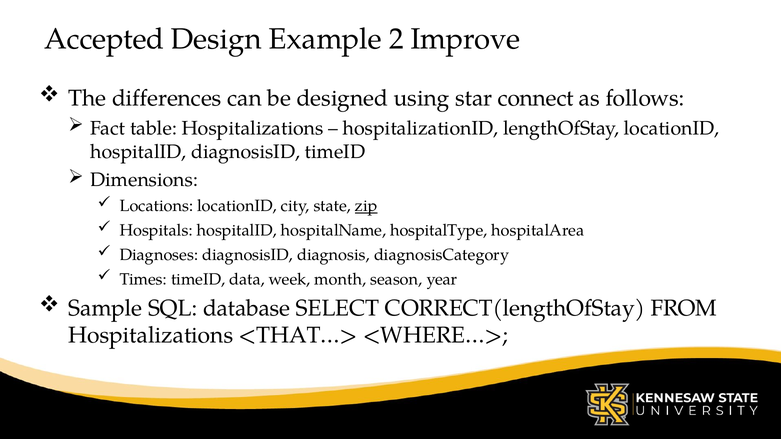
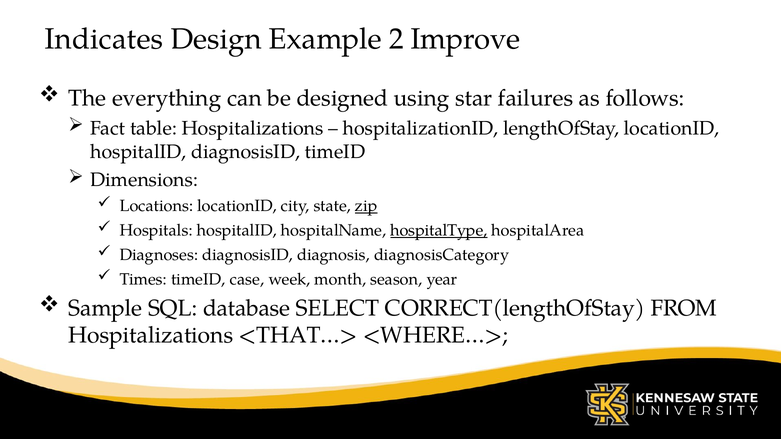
Accepted: Accepted -> Indicates (104, 39)
differences: differences -> everything (167, 98)
connect: connect -> failures (536, 98)
hospitalType underline: none -> present (439, 231)
data: data -> case (247, 279)
